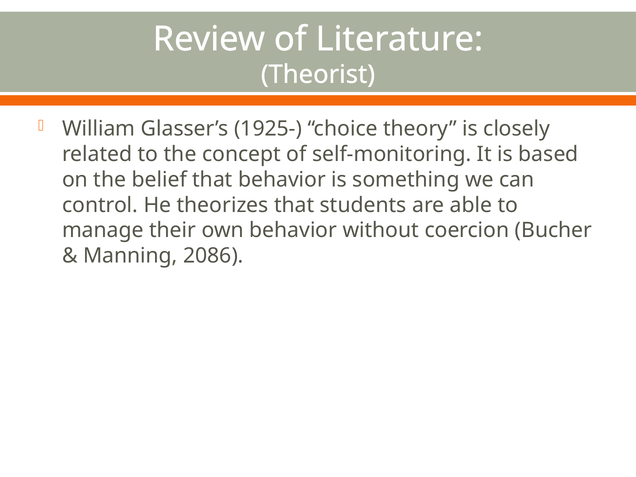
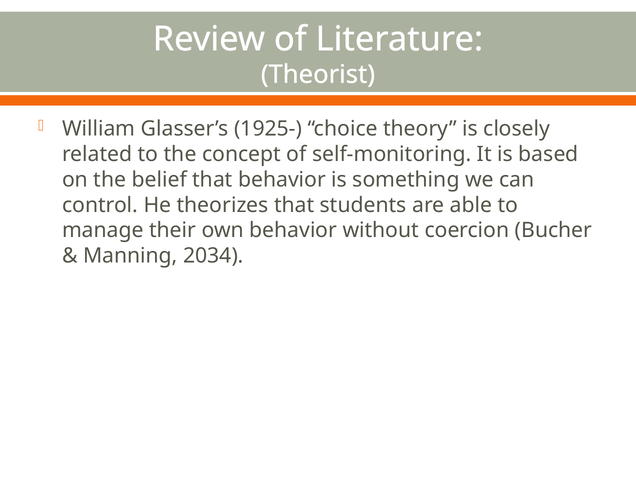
2086: 2086 -> 2034 (213, 256)
